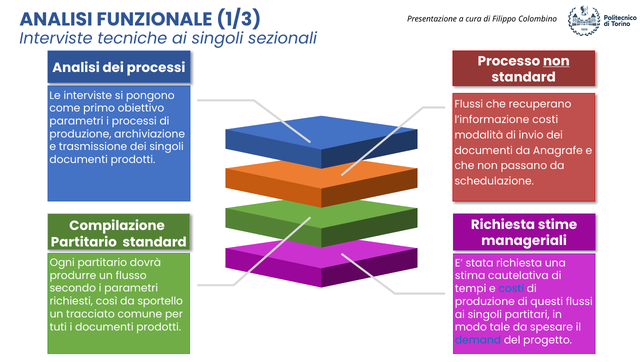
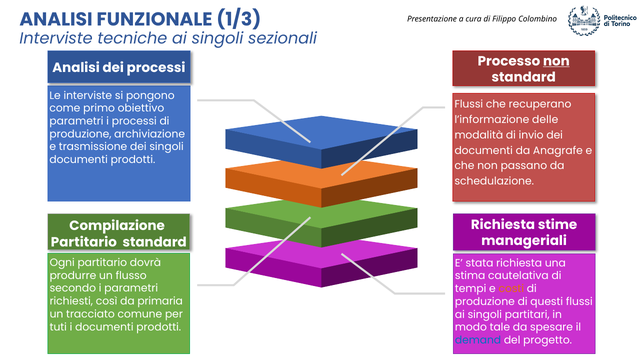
l’informazione costi: costi -> delle (545, 120)
costi colour: blue -> orange (511, 289)
sportello: sportello -> primaria (160, 301)
